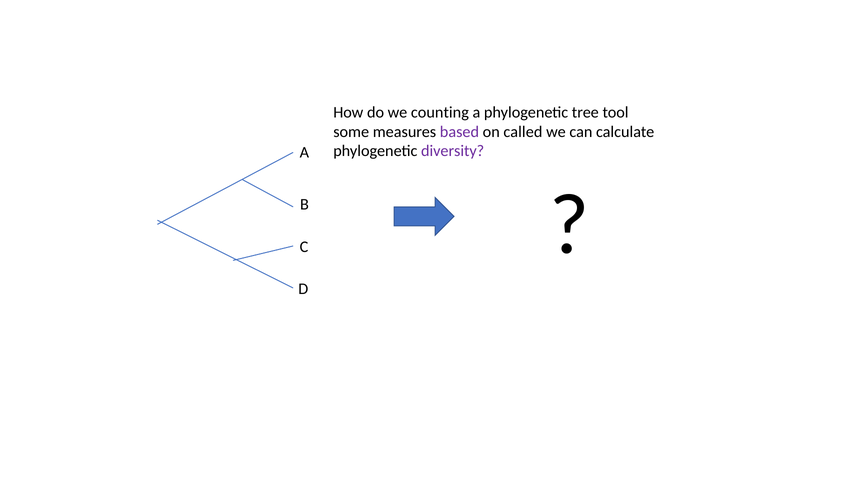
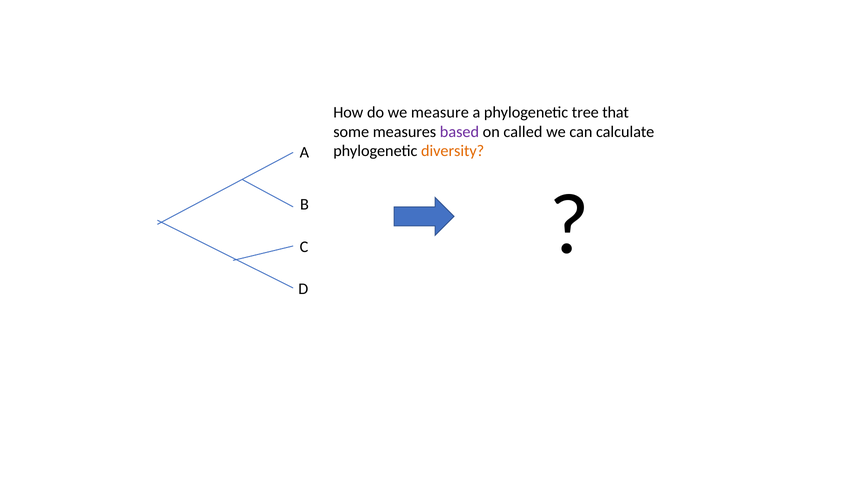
counting: counting -> measure (440, 112)
tool: tool -> that (616, 112)
diversity colour: purple -> orange (453, 151)
